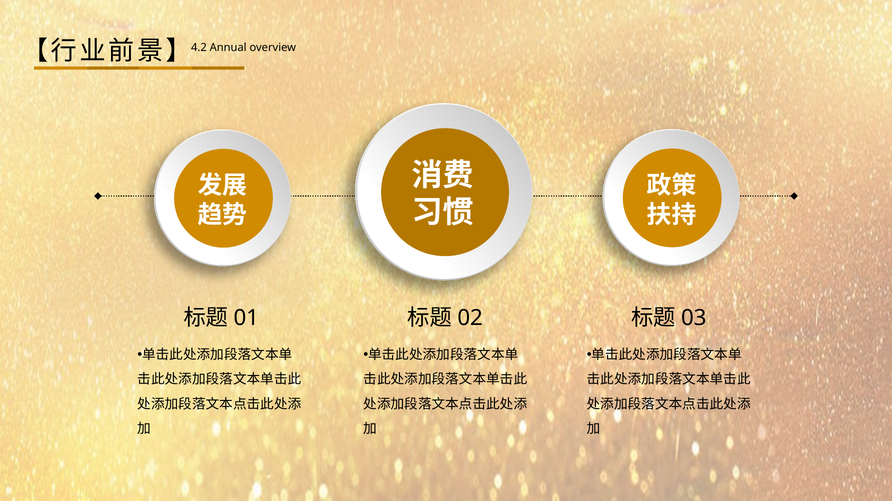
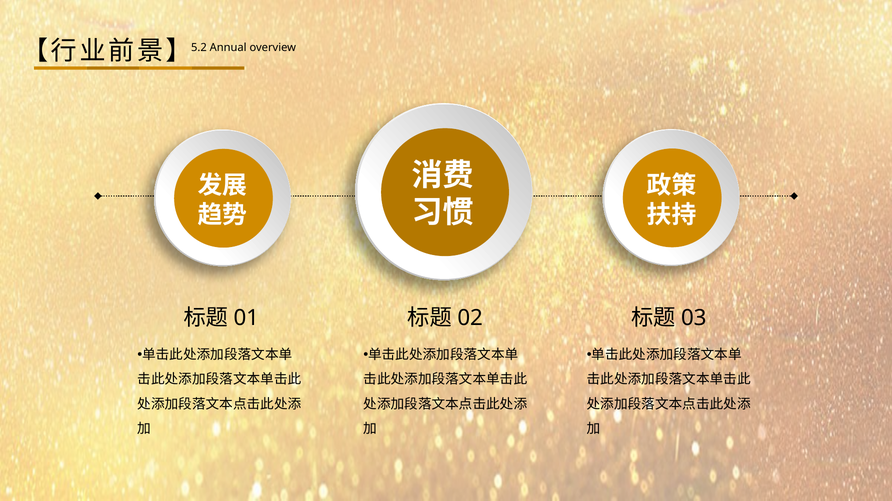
4.2: 4.2 -> 5.2 (199, 48)
